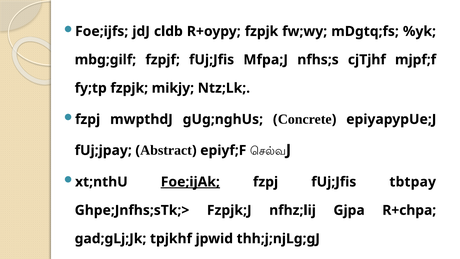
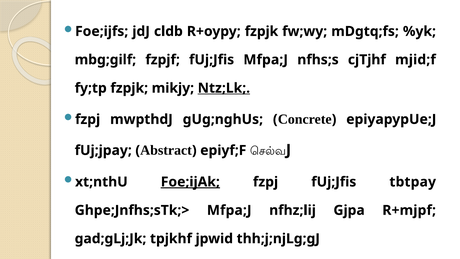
mjpf;f: mjpf;f -> mjid;f (415, 60)
Ntz;Lk underline: none -> present (224, 88)
Ghpe;Jnfhs;sTk;> Fzpjk;J: Fzpjk;J -> Mfpa;J (229, 210)
R+chpa: R+chpa -> R+mjpf (409, 210)
